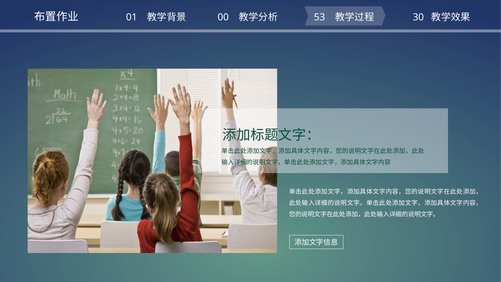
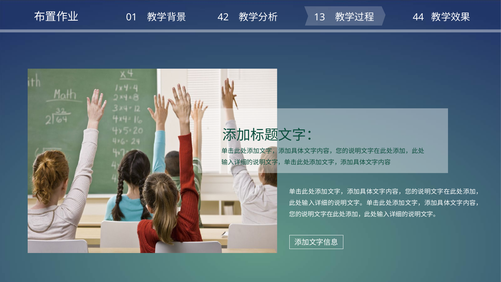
00: 00 -> 42 (223, 17)
53: 53 -> 13 (320, 17)
30: 30 -> 44 (418, 17)
